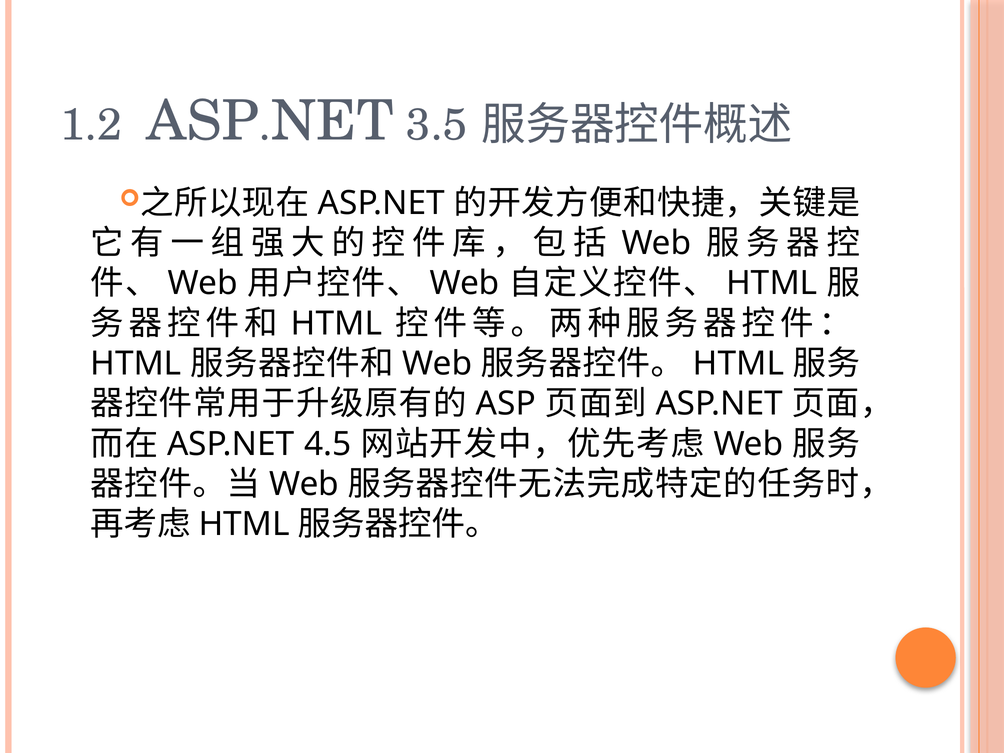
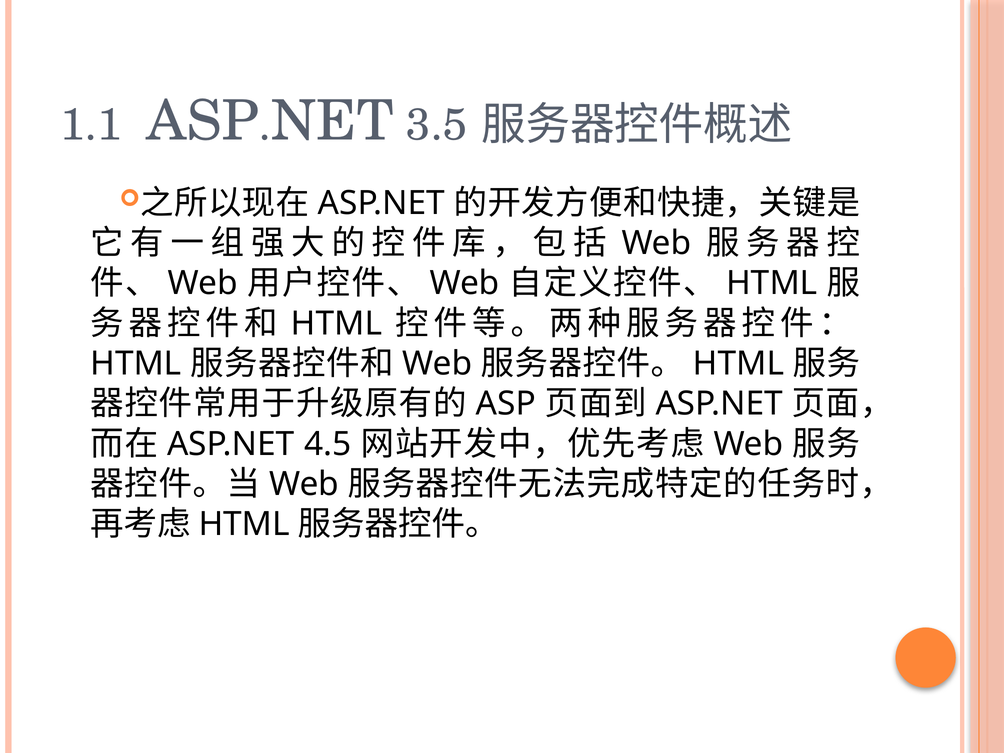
1.2: 1.2 -> 1.1 (91, 125)
